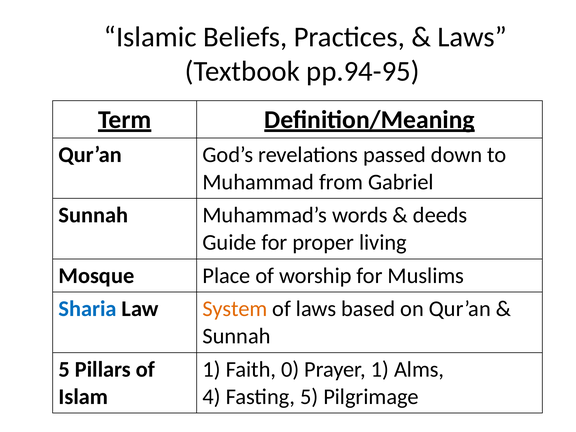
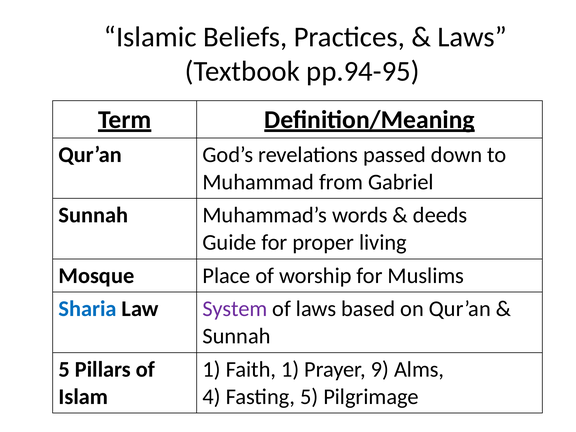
System colour: orange -> purple (235, 309)
Faith 0: 0 -> 1 (290, 369)
Prayer 1: 1 -> 9 (380, 369)
